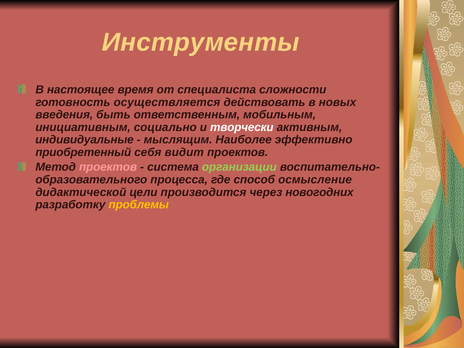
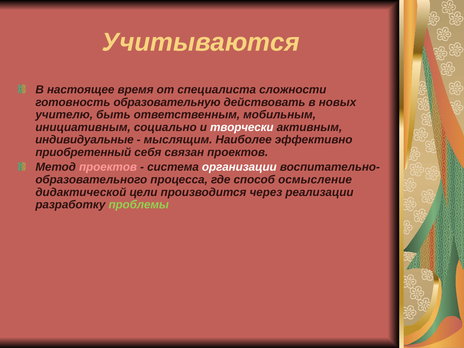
Инструменты: Инструменты -> Учитываются (201, 42)
осуществляется: осуществляется -> образовательную (167, 102)
введения: введения -> учителю (64, 115)
видит: видит -> связан (184, 152)
организации colour: light green -> white (239, 167)
новогодних: новогодних -> реализации (319, 192)
проблемы colour: yellow -> light green (139, 205)
